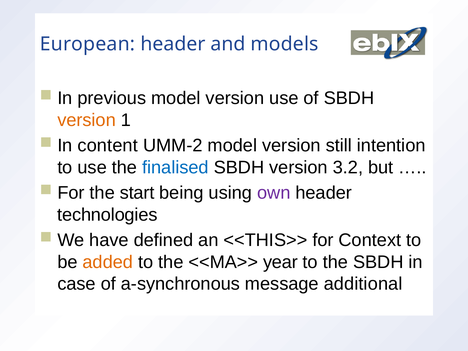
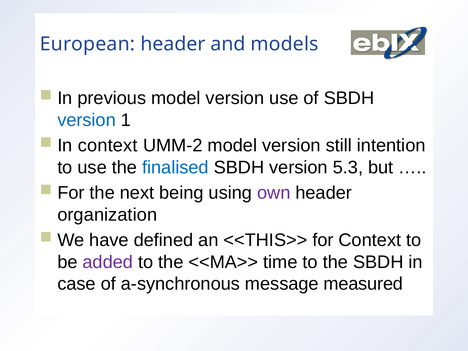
version colour: orange -> blue (87, 120)
In content: content -> context (108, 146)
3.2: 3.2 -> 5.3 (348, 167)
start: start -> next (137, 193)
technologies: technologies -> organization (107, 215)
added colour: orange -> purple (108, 262)
year: year -> time (280, 262)
additional: additional -> measured (363, 284)
